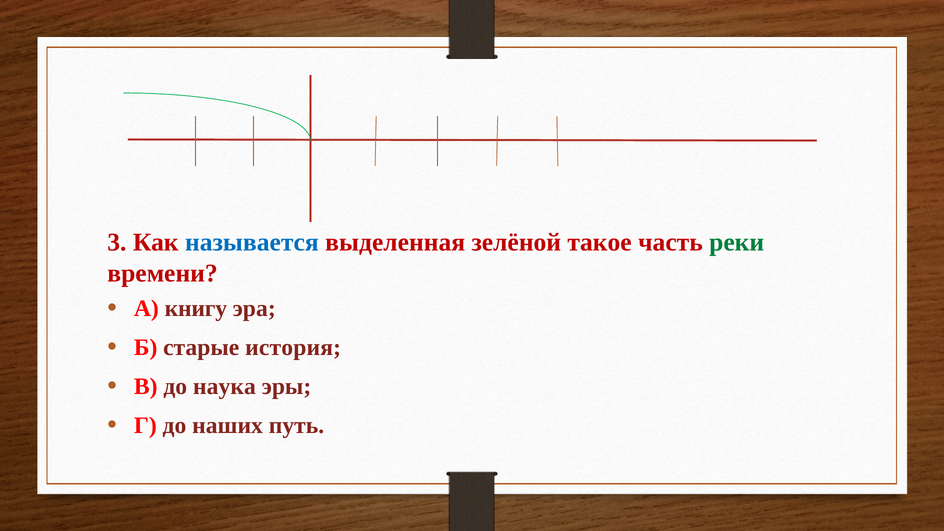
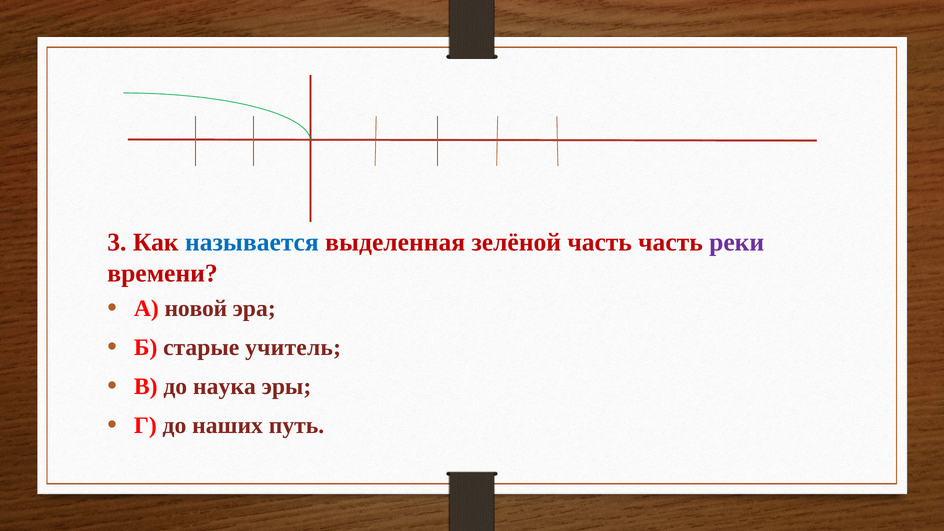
зелёной такое: такое -> часть (600, 243)
реки colour: green -> purple (737, 243)
книгу: книгу -> новой (196, 308)
история: история -> учитель (293, 347)
